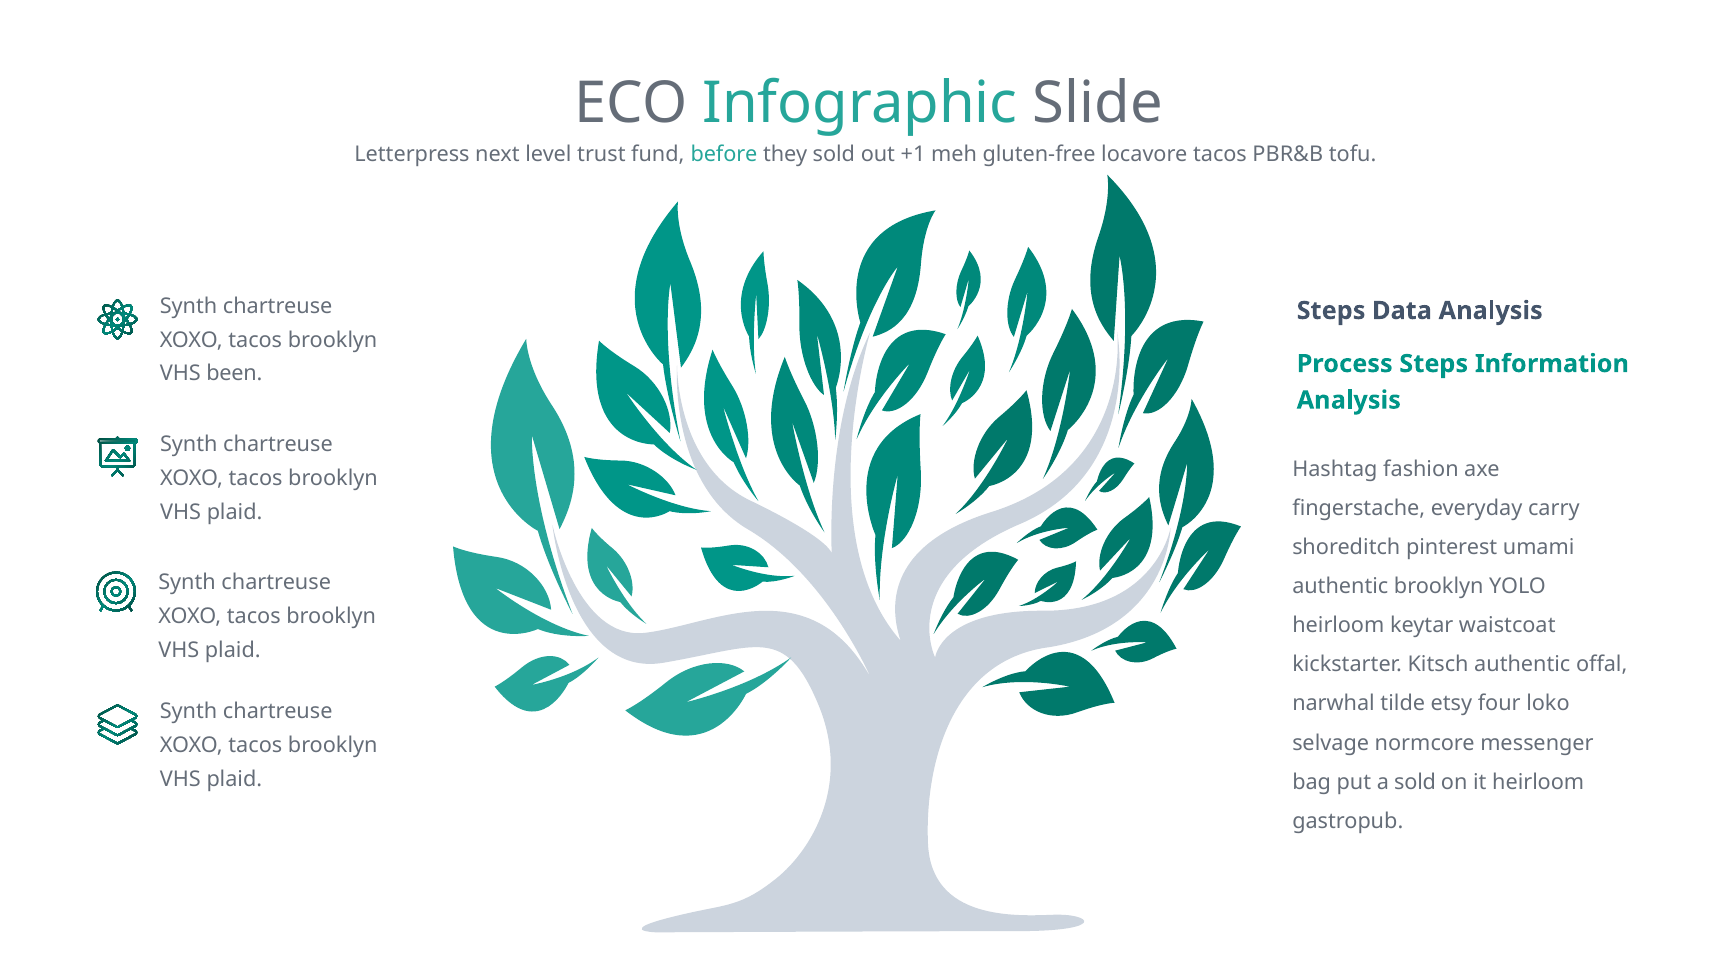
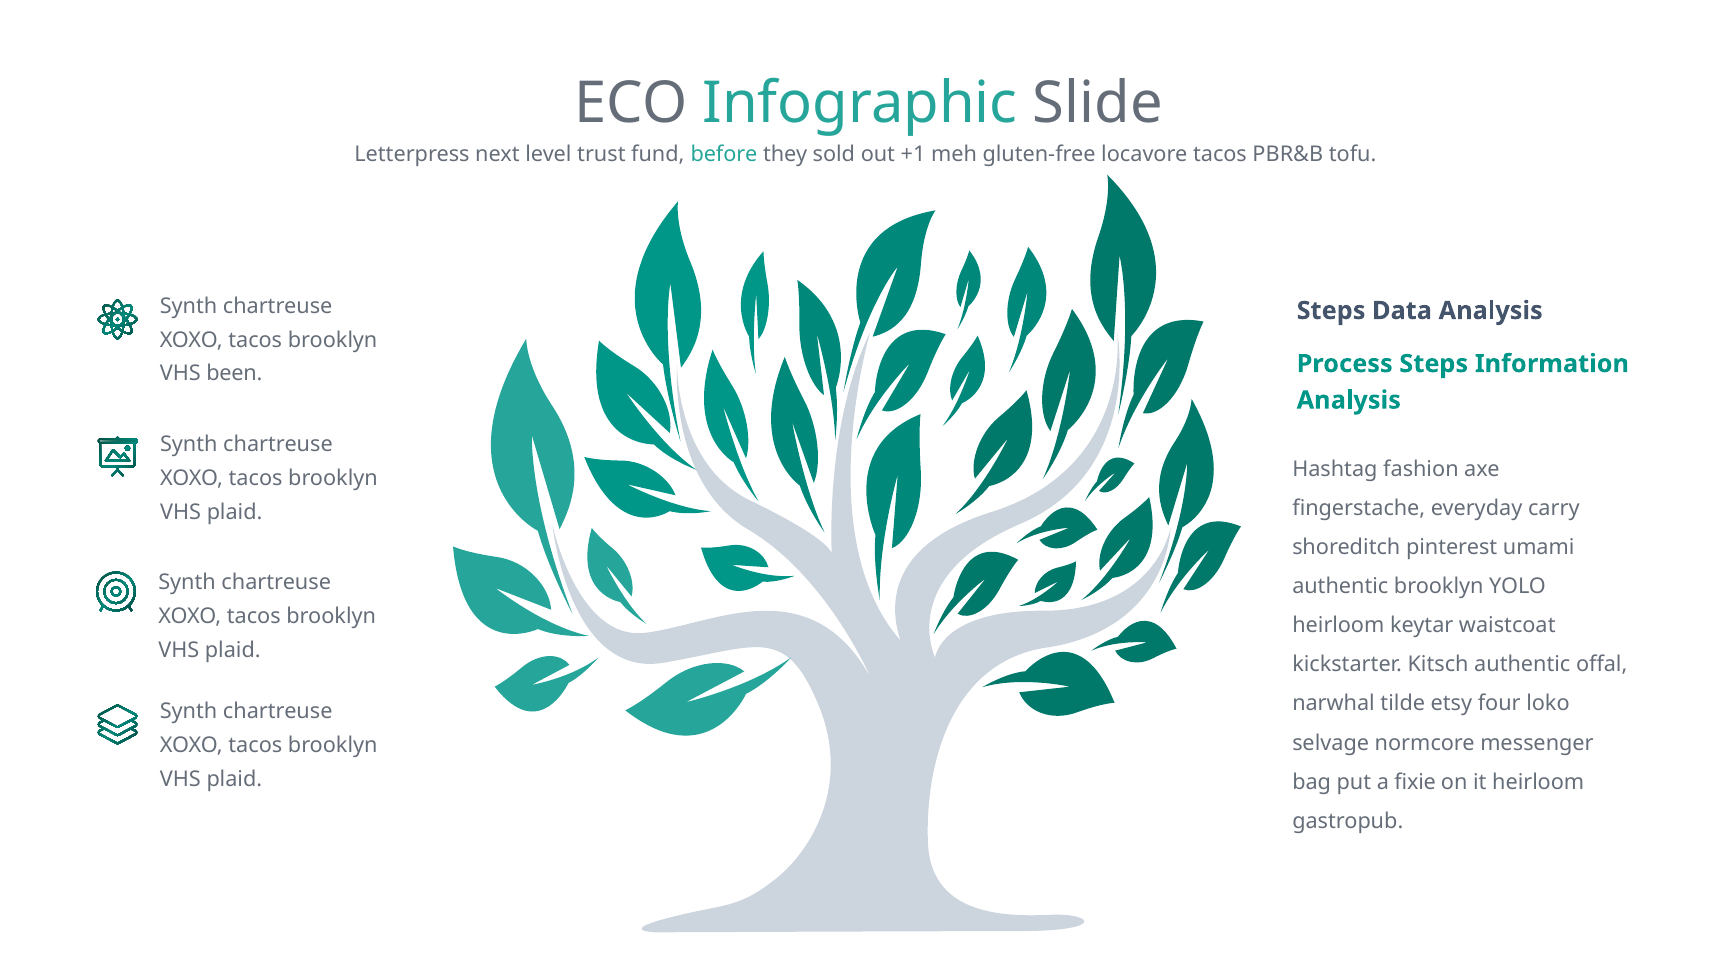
a sold: sold -> fixie (1415, 782)
